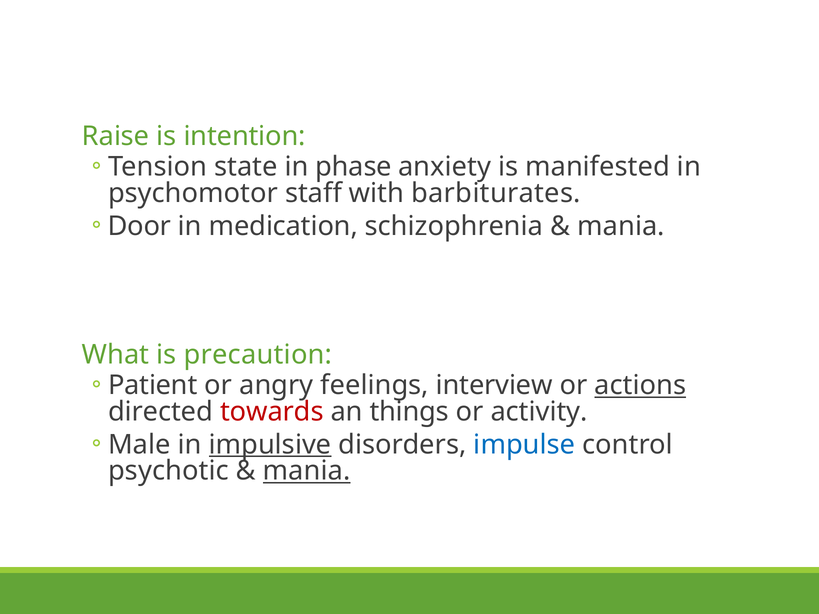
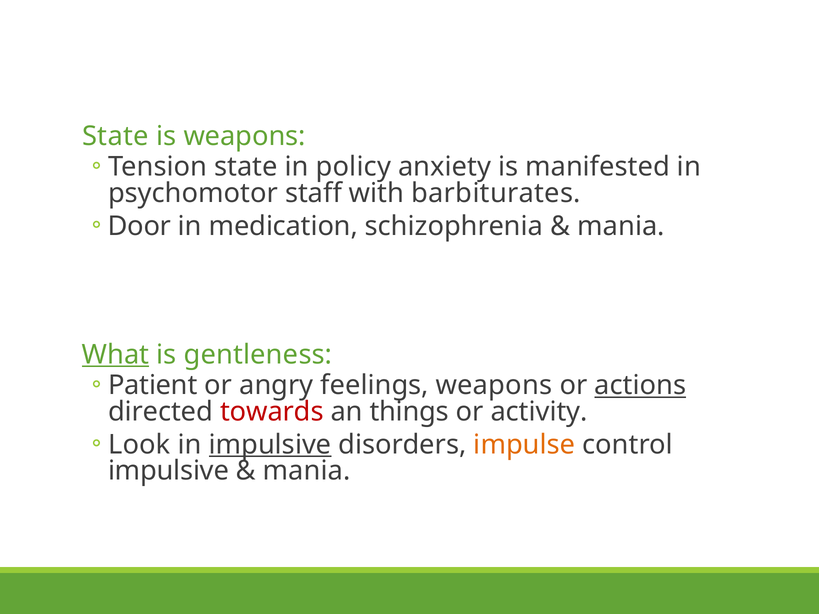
Raise: Raise -> State (115, 136)
is intention: intention -> weapons (245, 136)
phase: phase -> policy (353, 167)
What underline: none -> present (116, 355)
precaution: precaution -> gentleness (258, 355)
feelings interview: interview -> weapons (494, 386)
Male: Male -> Look (139, 445)
impulse colour: blue -> orange (524, 445)
psychotic: psychotic -> impulsive (169, 471)
mania underline: present -> none (307, 471)
